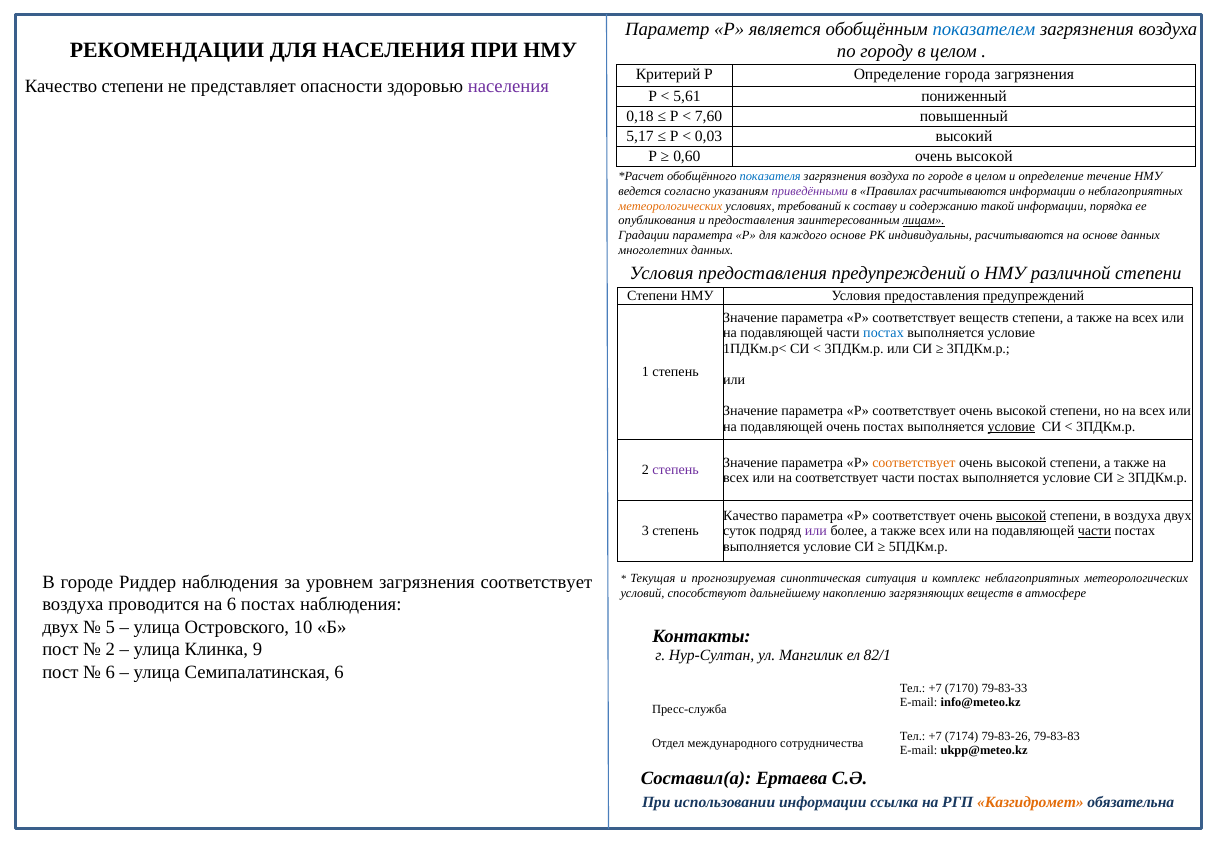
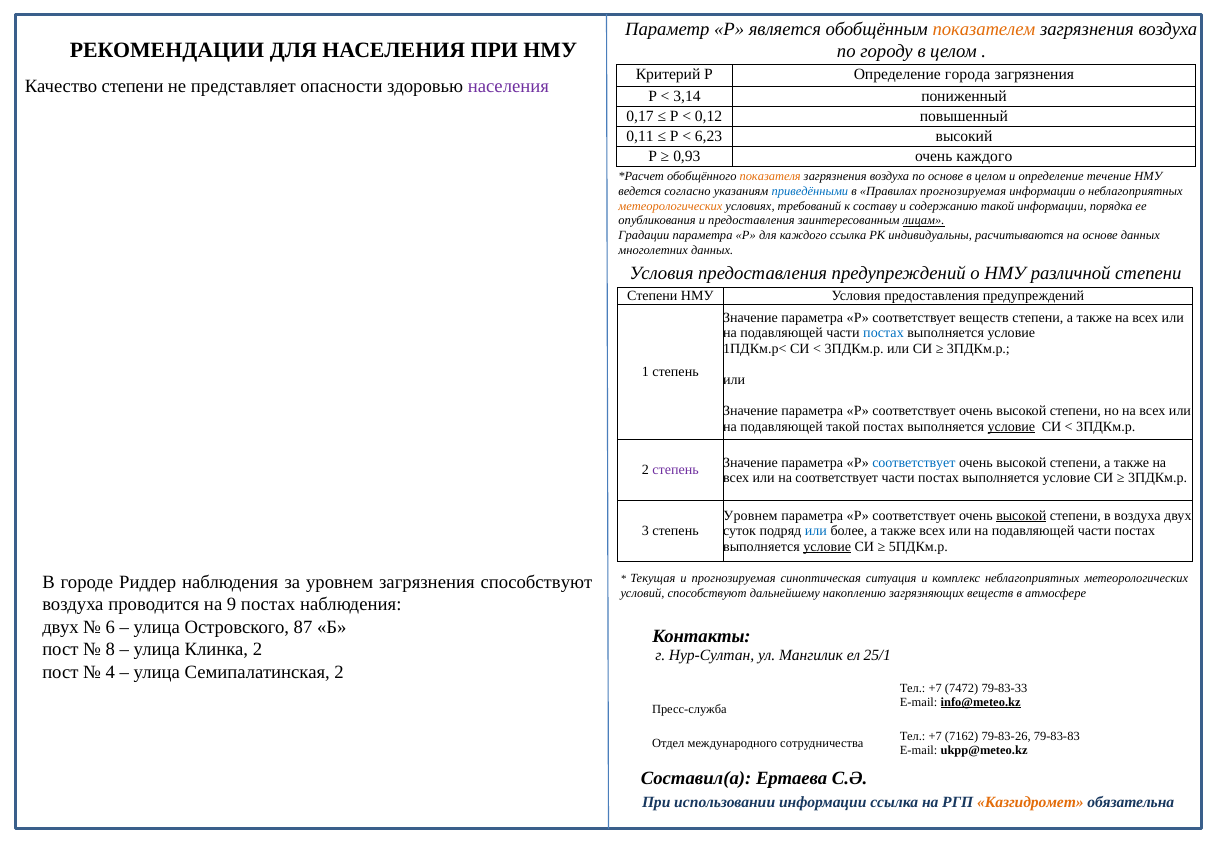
показателем colour: blue -> orange (984, 29)
5,61: 5,61 -> 3,14 (687, 96)
0,18: 0,18 -> 0,17 (640, 116)
7,60: 7,60 -> 0,12 (709, 116)
5,17: 5,17 -> 0,11 (640, 136)
0,03: 0,03 -> 6,23 (709, 136)
0,60: 0,60 -> 0,93 (687, 156)
высокой: высокой -> каждого (984, 156)
показателя colour: blue -> orange (770, 176)
по городе: городе -> основе (946, 176)
приведёнными colour: purple -> blue (810, 191)
Правилах расчитываются: расчитываются -> прогнозируемая (963, 191)
каждого основе: основе -> ссылка (848, 236)
подавляющей очень: очень -> такой (843, 426)
соответствует colour: orange -> blue (914, 462)
Качество: Качество -> Уровнем (751, 515)
или colour: purple -> blue (816, 531)
части underline: present -> none (1094, 531)
условие underline: none -> present (827, 546)
загрязнения соответствует: соответствует -> способствуют (536, 582)
на 6: 6 -> 9 (232, 604)
5: 5 -> 6 (110, 627)
10: 10 -> 87 (303, 627)
2: 2 -> 8 (110, 649)
Клинка 9: 9 -> 2 (257, 649)
82/1: 82/1 -> 25/1 (877, 655)
6: 6 -> 4 (110, 671)
Семипалатинская 6: 6 -> 2 (339, 671)
7170: 7170 -> 7472 (962, 688)
info@meteo.kz underline: none -> present (981, 702)
7174: 7174 -> 7162 (962, 736)
